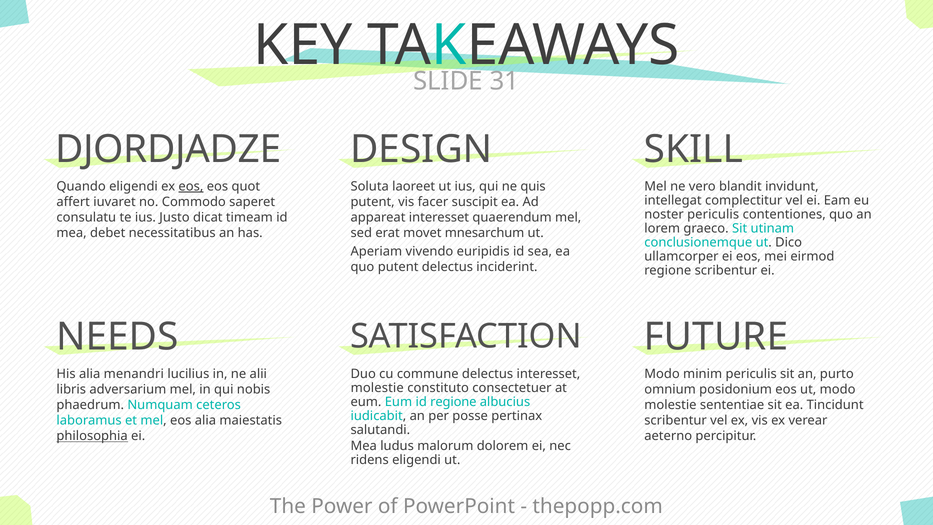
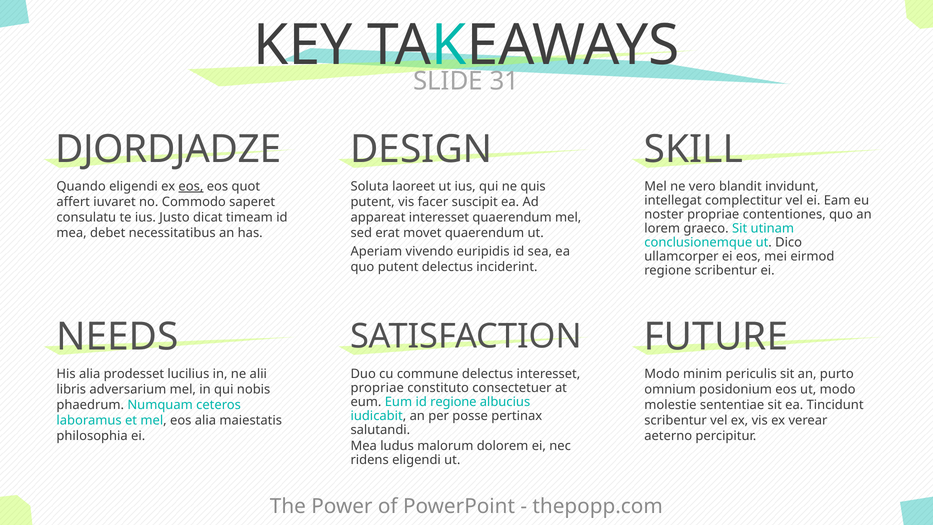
noster periculis: periculis -> propriae (713, 214)
movet mnesarchum: mnesarchum -> quaerendum (485, 233)
menandri: menandri -> prodesset (134, 374)
molestie: molestie -> propriae (377, 388)
philosophia underline: present -> none (92, 436)
